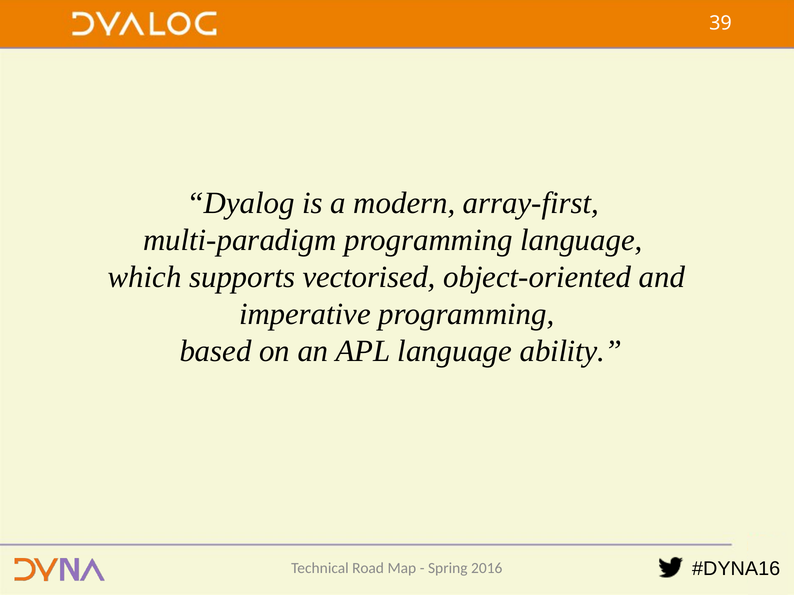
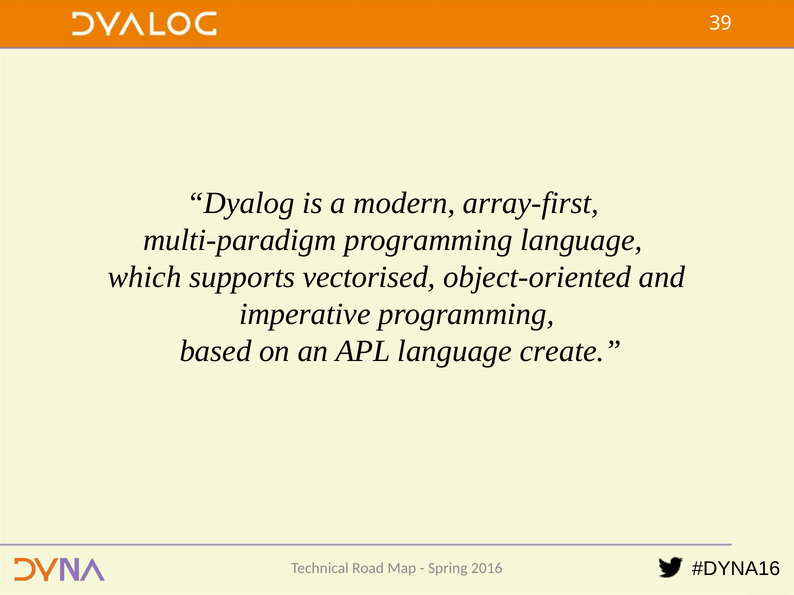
ability: ability -> create (571, 352)
